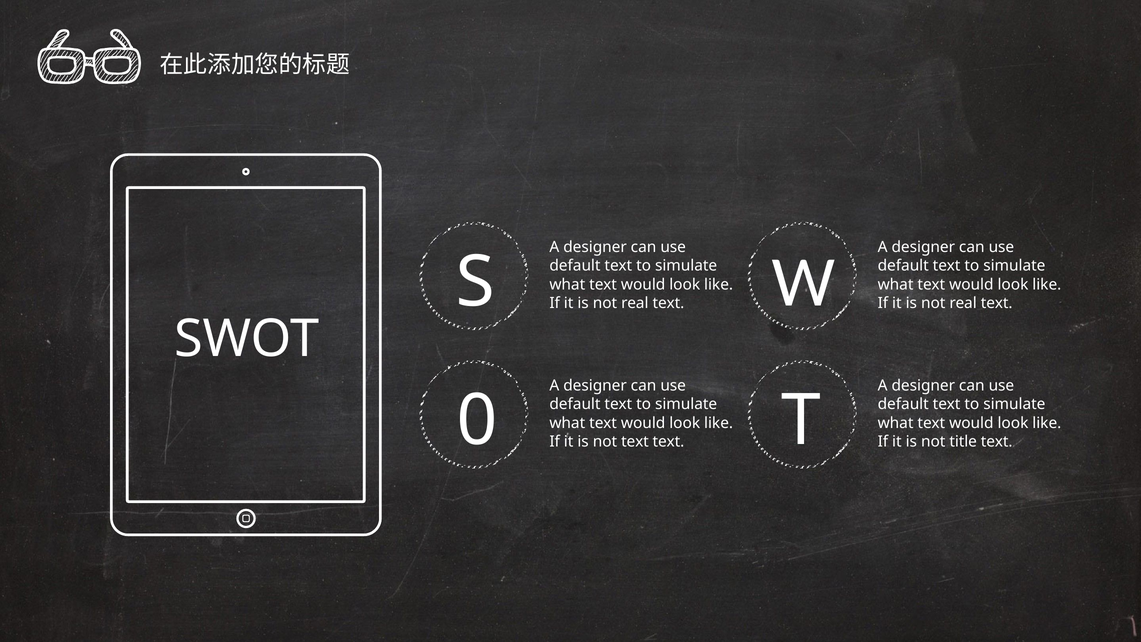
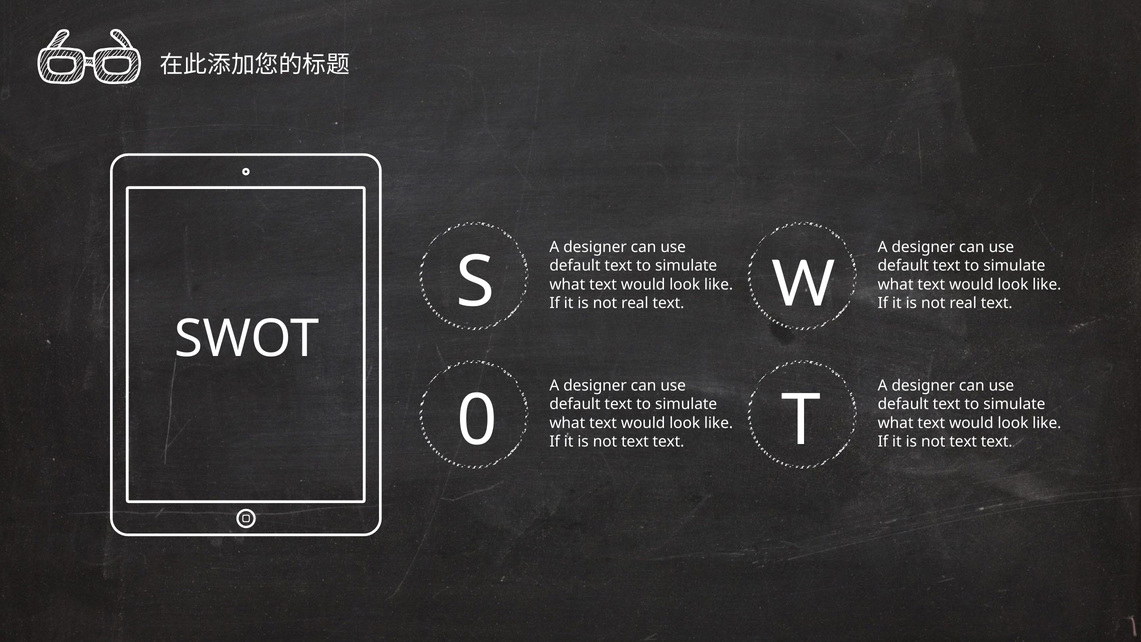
title: title -> text (963, 441)
